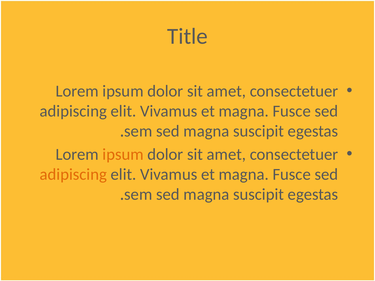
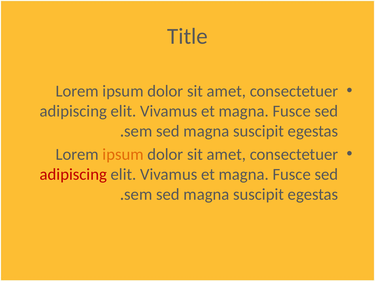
adipiscing colour: orange -> red (73, 175)
